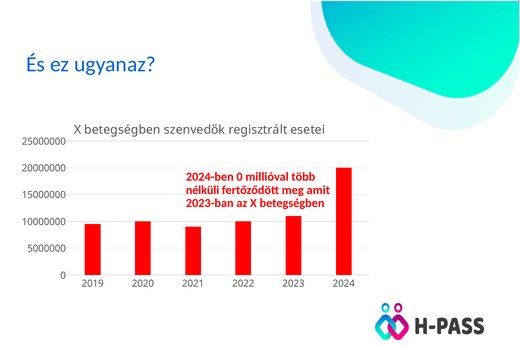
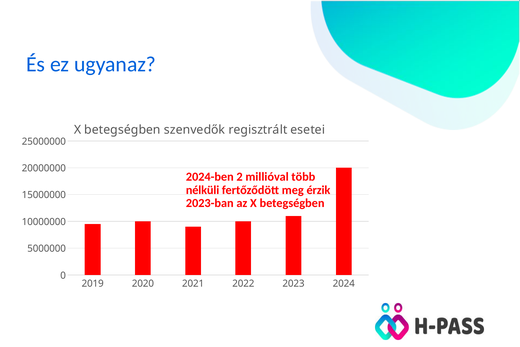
2024-ben 0: 0 -> 2 (240, 177)
amit: amit -> érzik (318, 190)
